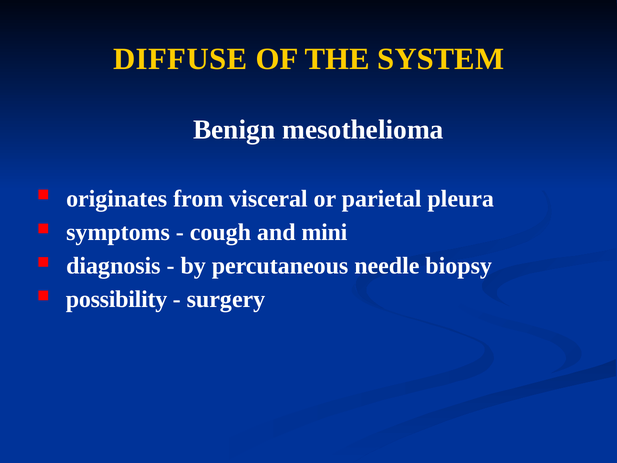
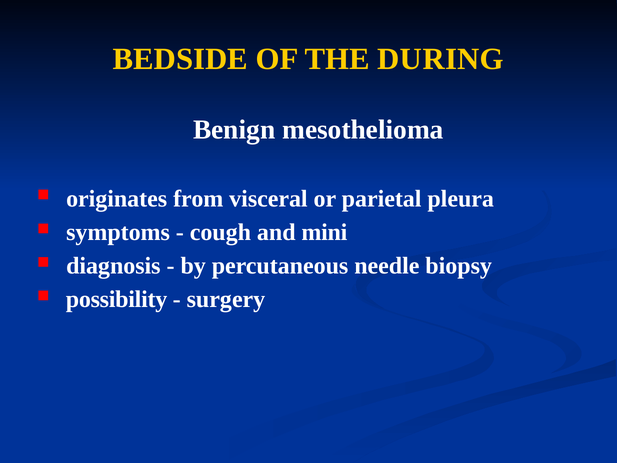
DIFFUSE: DIFFUSE -> BEDSIDE (180, 59)
SYSTEM: SYSTEM -> DURING (441, 59)
